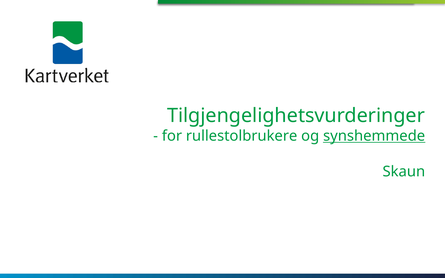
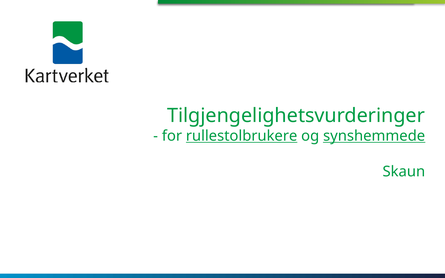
rullestolbrukere underline: none -> present (242, 136)
